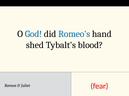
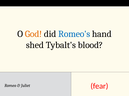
God colour: blue -> orange (33, 34)
